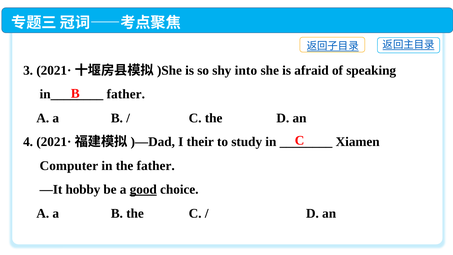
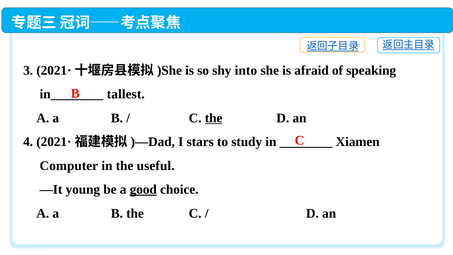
father: father -> tallest (126, 94)
the underline: none -> present (214, 118)
their: their -> stars (200, 142)
the father: father -> useful (156, 166)
hobby: hobby -> young (83, 189)
